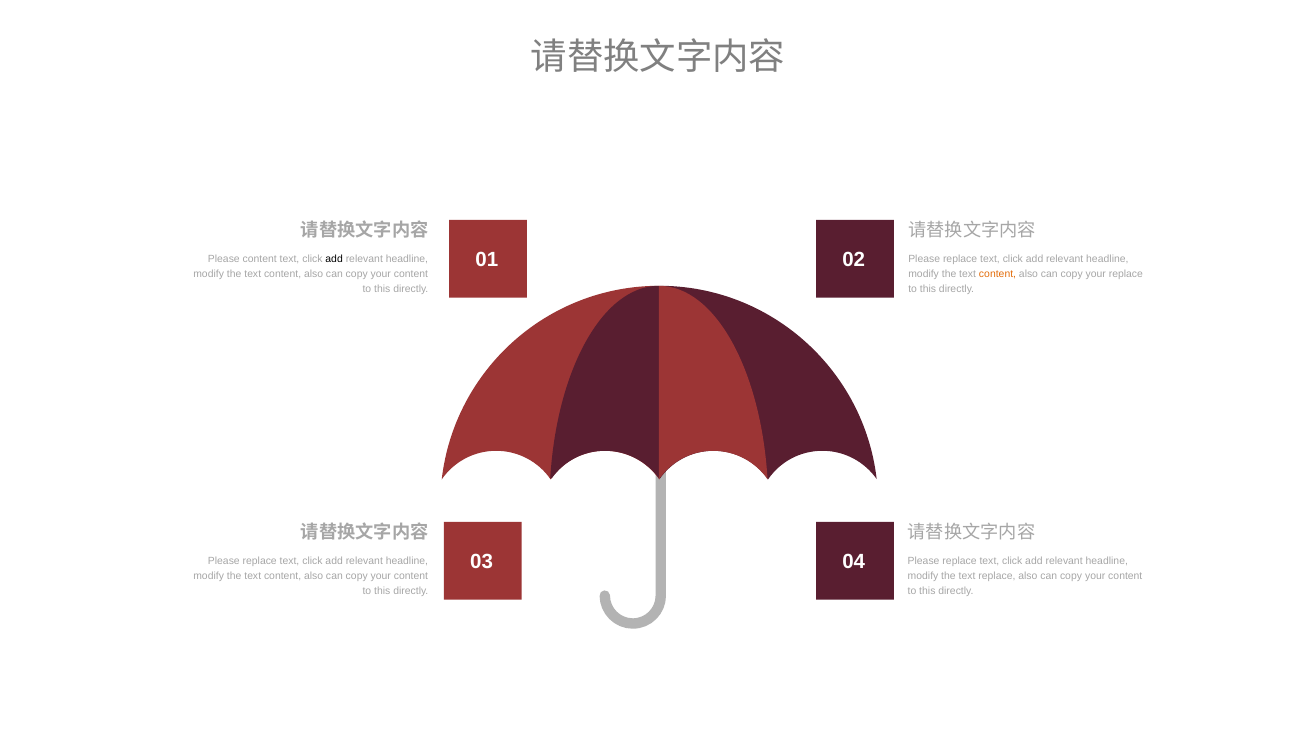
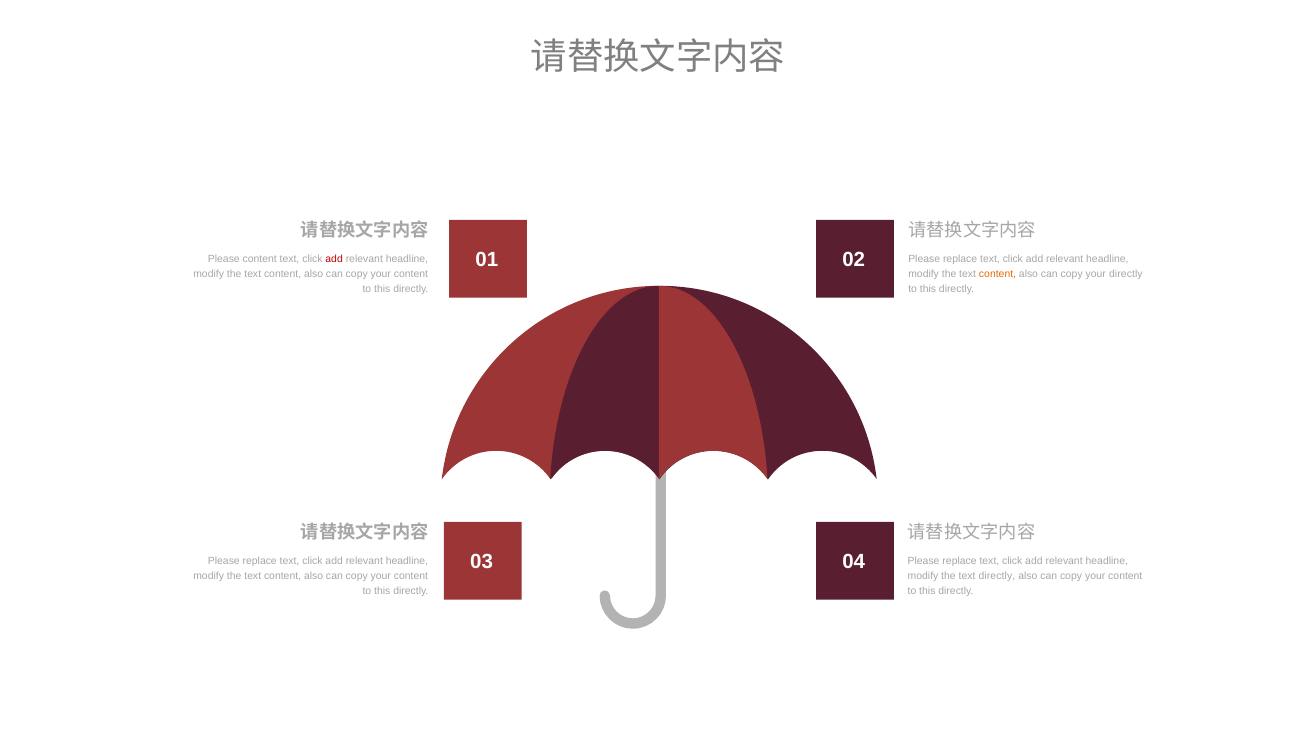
add colour: black -> red (334, 259)
your replace: replace -> directly (1126, 274)
text replace: replace -> directly (997, 576)
